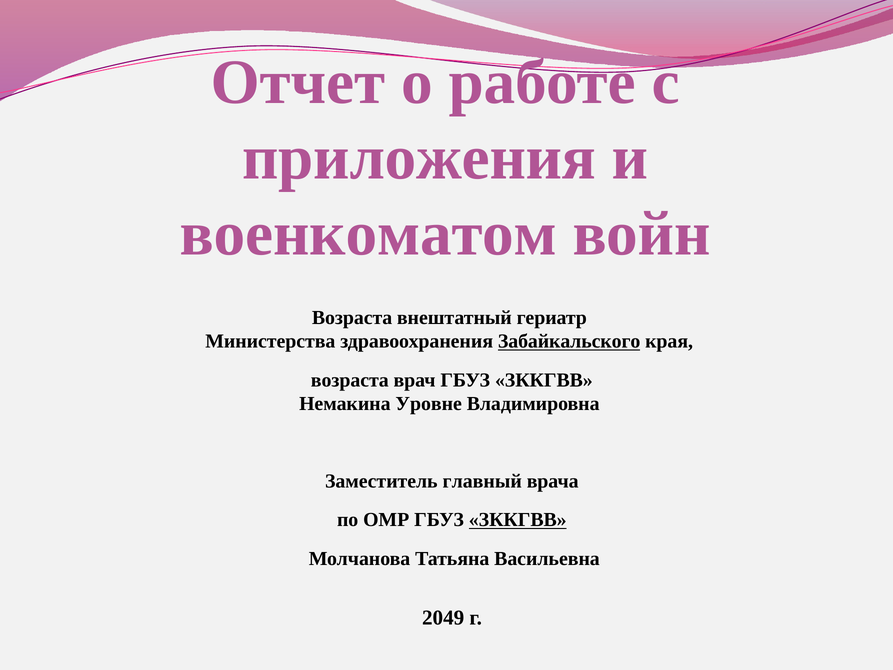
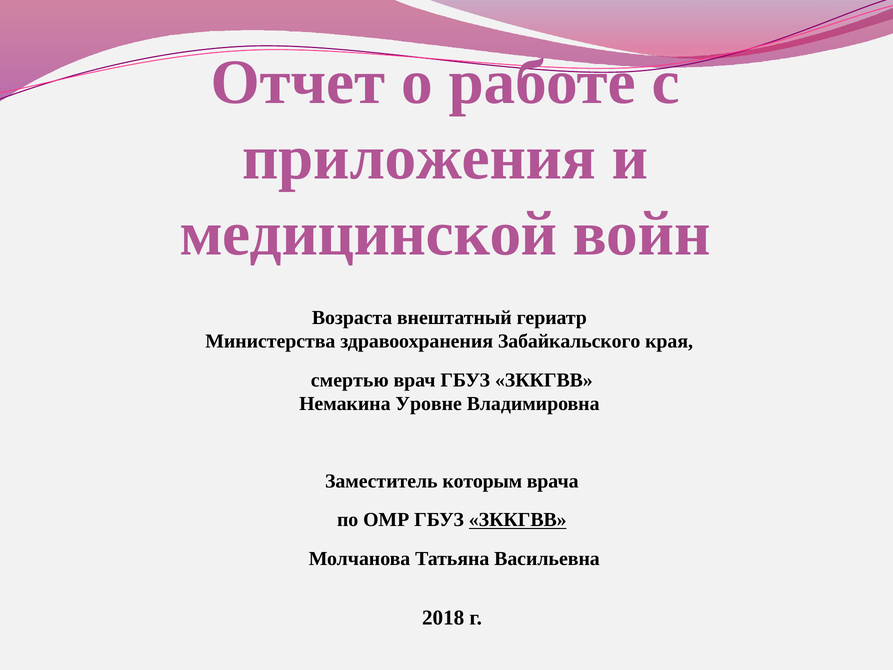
военкоматом: военкоматом -> медицинской (368, 234)
Забайкальского underline: present -> none (569, 341)
возраста: возраста -> смертью (350, 380)
главный: главный -> которым (482, 481)
2049: 2049 -> 2018 (443, 617)
